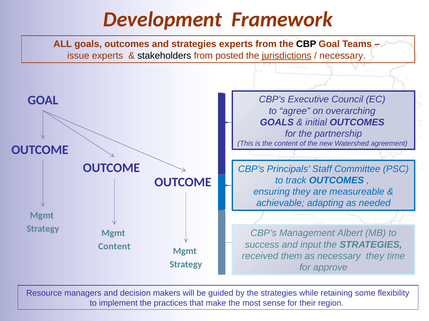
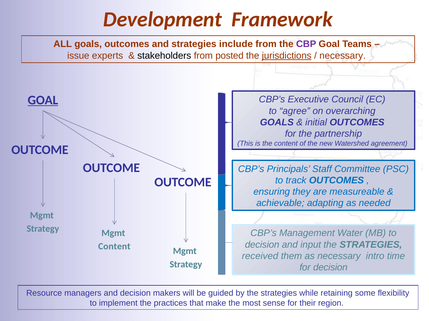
strategies experts: experts -> include (236, 44)
CBP colour: black -> purple (306, 44)
GOAL underline: none -> present (43, 100)
Albert: Albert -> Water (350, 234)
success: success -> decision (262, 245)
necessary they: they -> intro (375, 257)
for approve: approve -> decision (330, 268)
